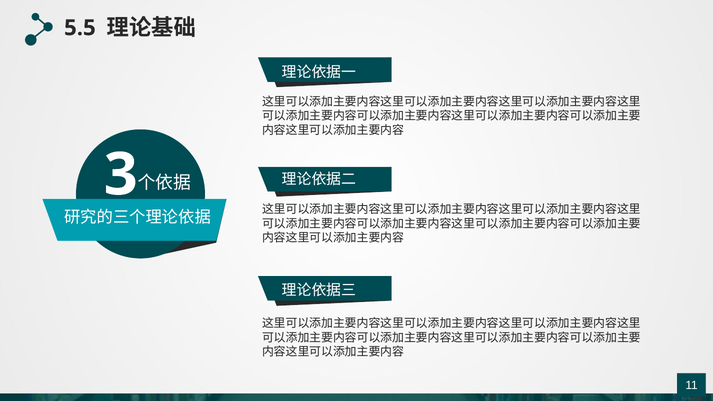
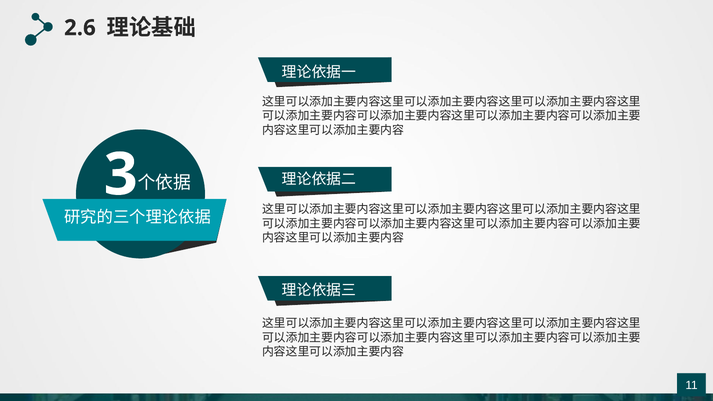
5.5: 5.5 -> 2.6 (80, 28)
